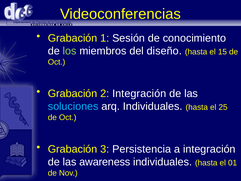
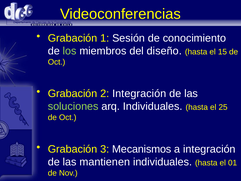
soluciones colour: light blue -> light green (73, 106)
Persistencia: Persistencia -> Mecanismos (142, 149)
awareness: awareness -> mantienen (105, 162)
